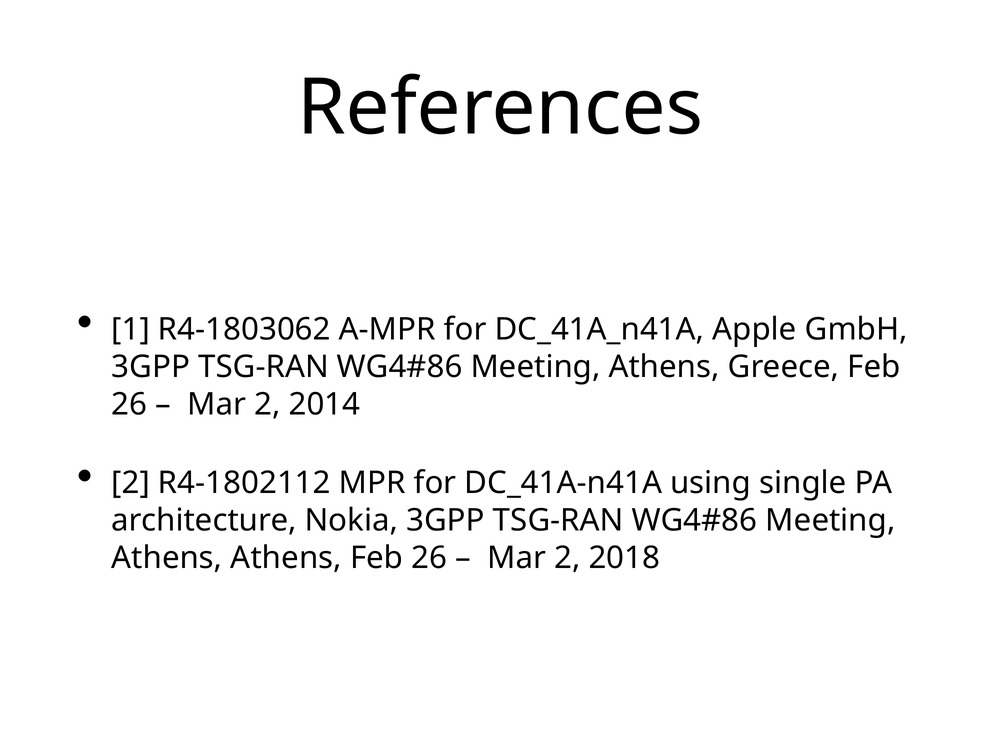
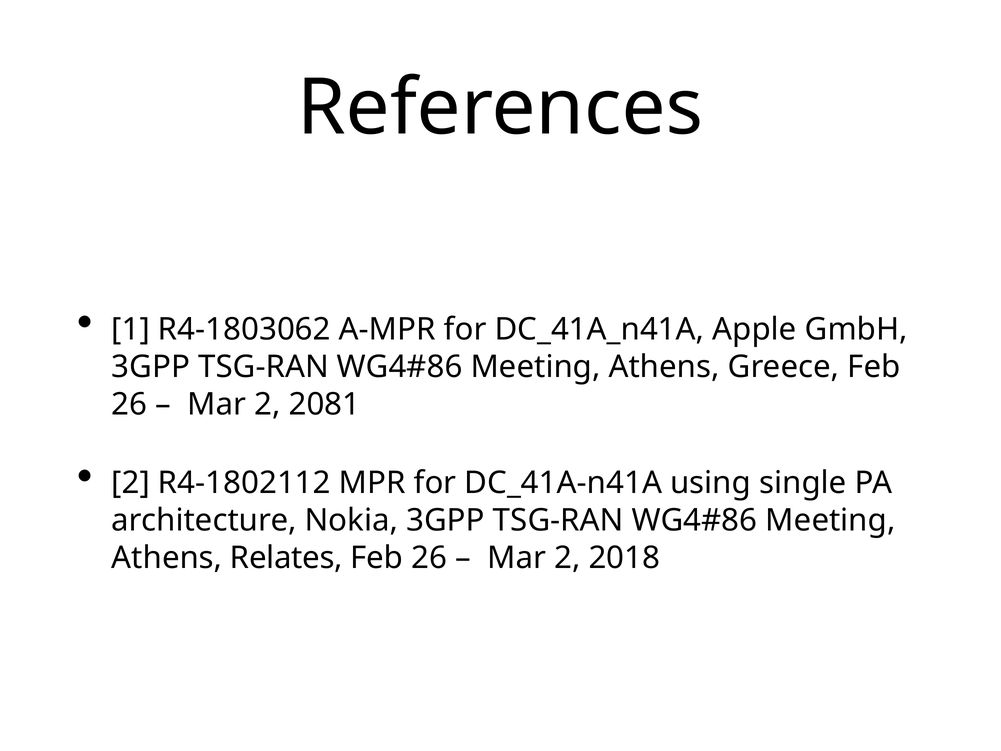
2014: 2014 -> 2081 (324, 404)
Athens Athens: Athens -> Relates (286, 558)
